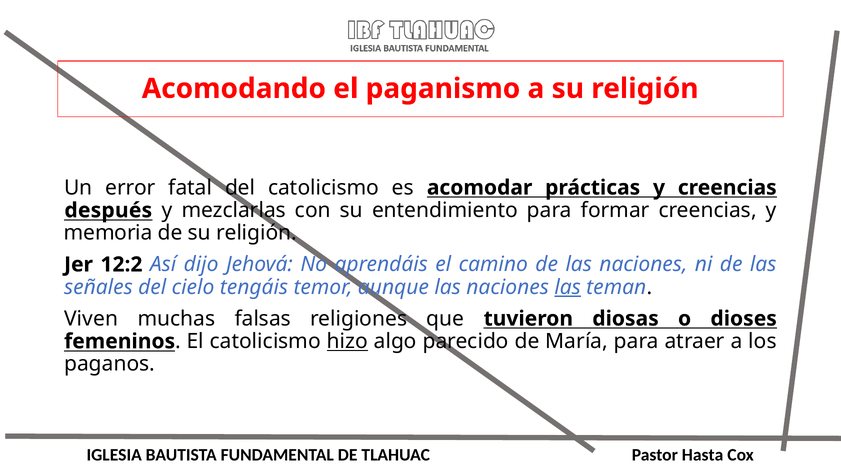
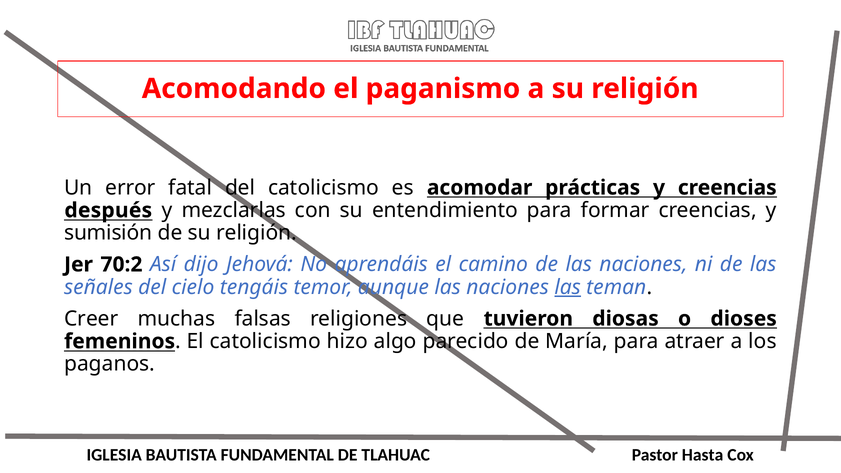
memoria: memoria -> sumisión (108, 233)
12:2: 12:2 -> 70:2 (121, 265)
Viven: Viven -> Creer (91, 319)
hizo underline: present -> none (347, 341)
